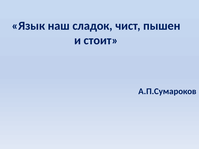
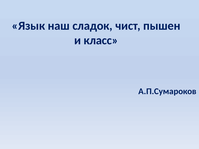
стоит: стоит -> класс (101, 40)
